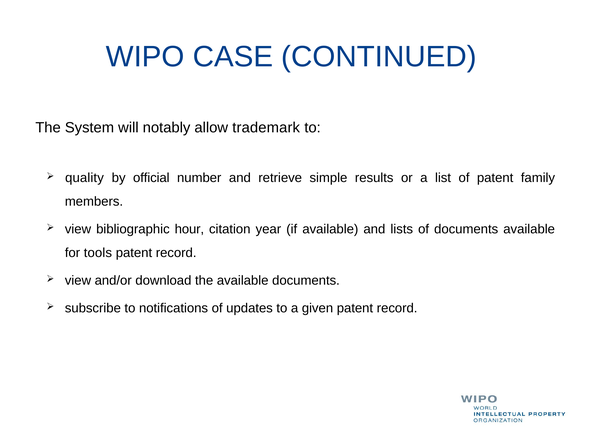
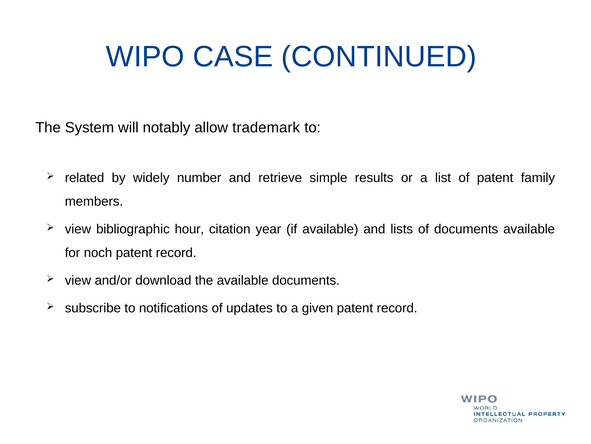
quality: quality -> related (85, 178)
official: official -> widely (151, 178)
tools: tools -> noch (98, 252)
